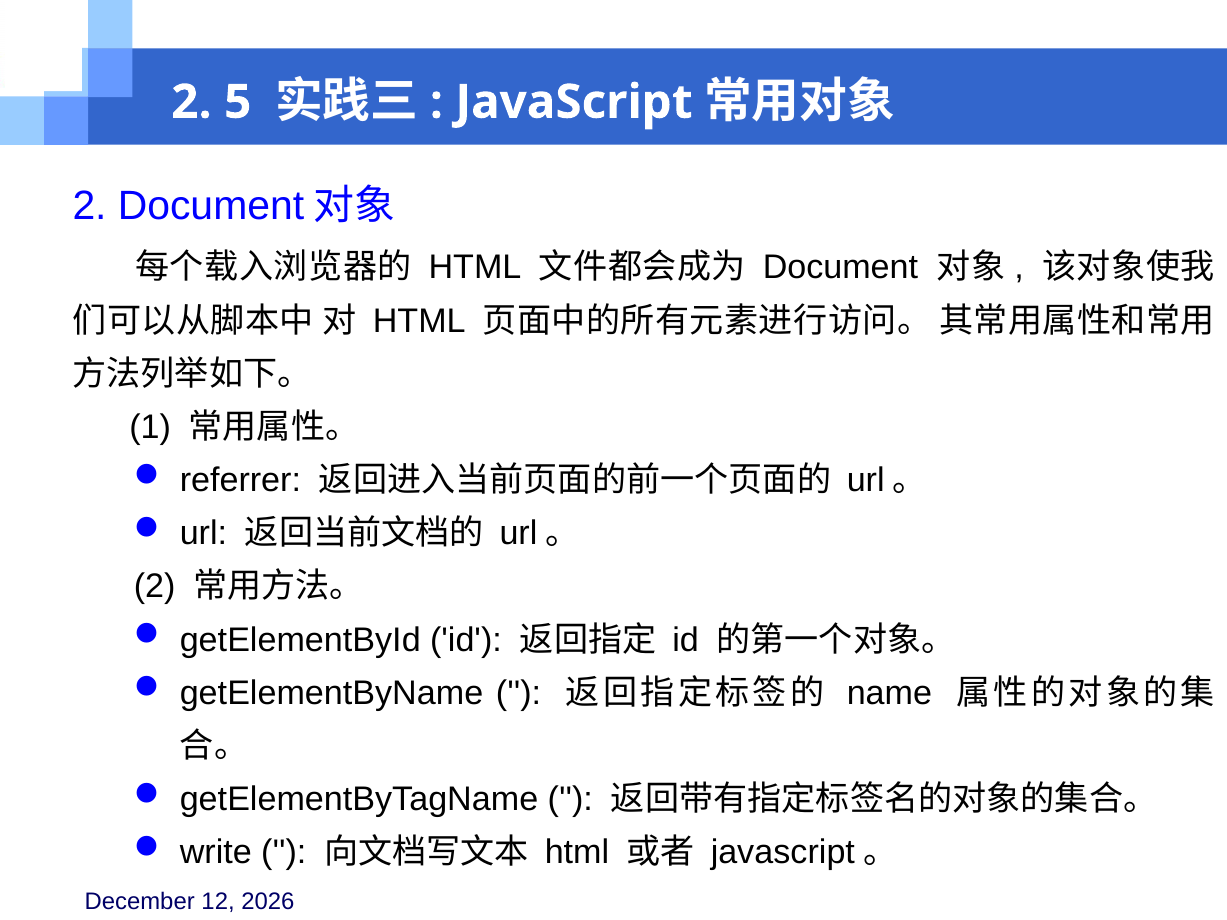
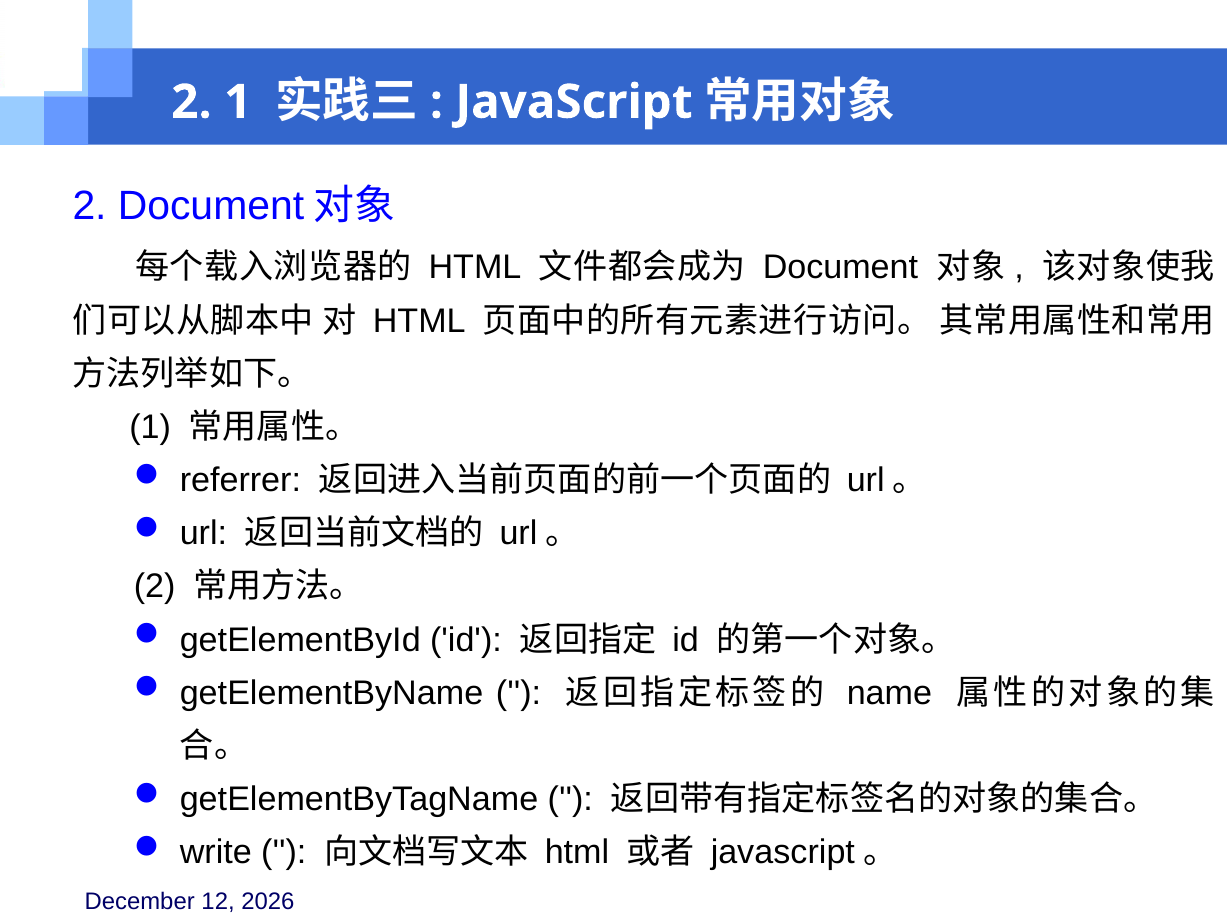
2 5: 5 -> 1 (238, 102)
